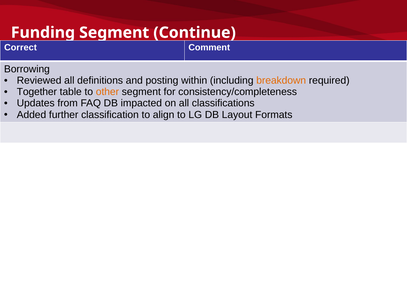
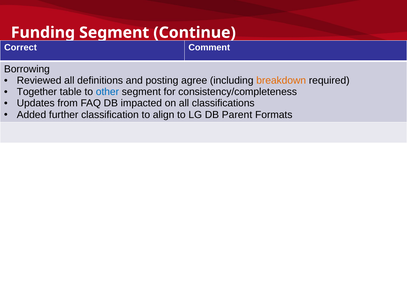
within: within -> agree (194, 81)
other colour: orange -> blue (107, 92)
Layout: Layout -> Parent (237, 115)
